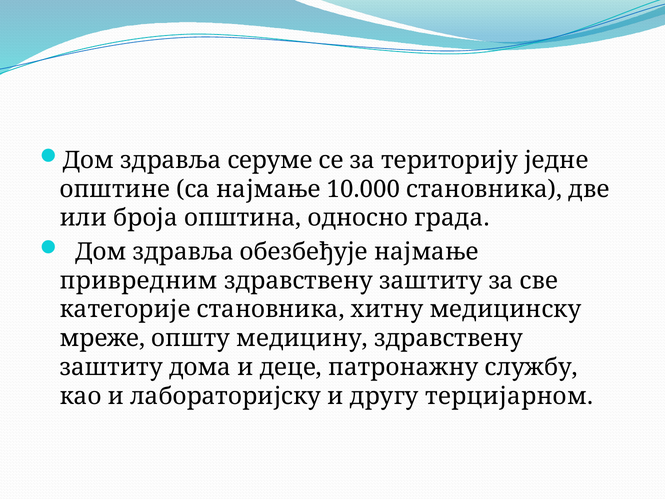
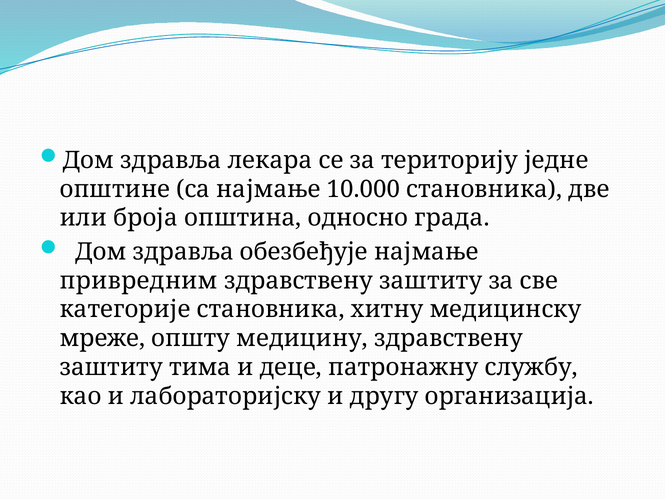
серуме: серуме -> лекара (270, 160)
дома: дома -> тима (200, 367)
терцијарном: терцијарном -> организација (509, 396)
